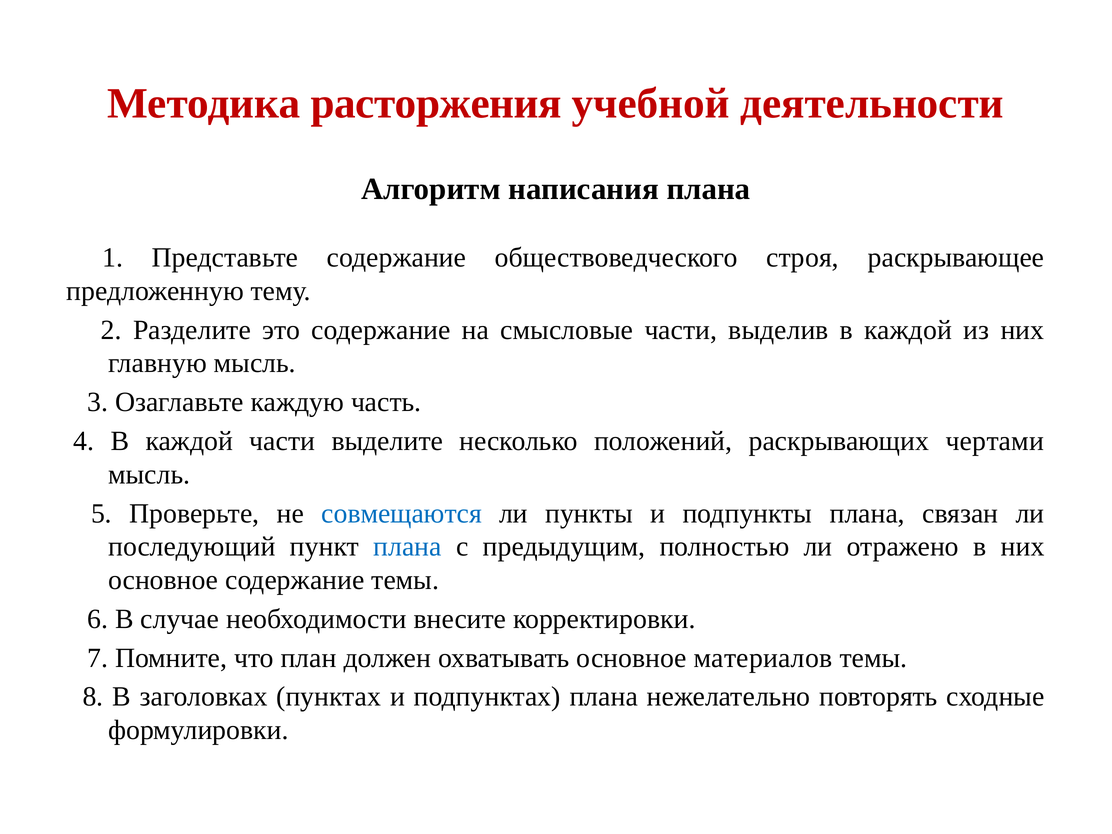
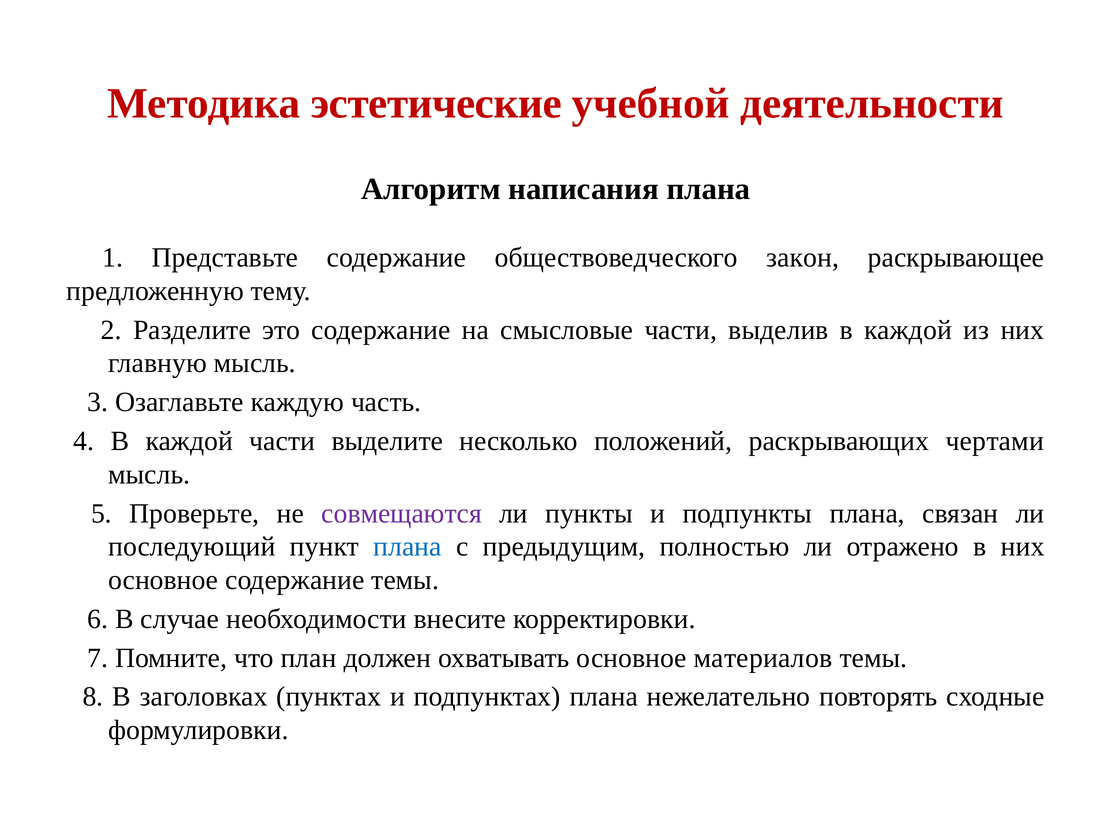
расторжения: расторжения -> эстетические (436, 103)
строя: строя -> закон (803, 258)
совмещаются colour: blue -> purple (402, 513)
